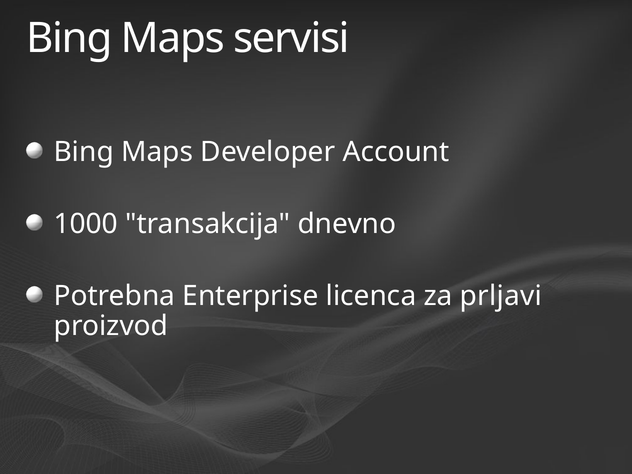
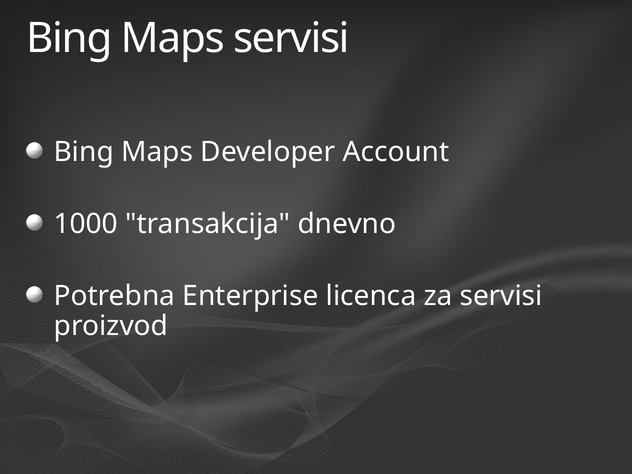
za prljavi: prljavi -> servisi (501, 296)
